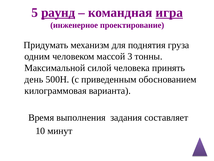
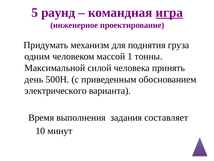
раунд underline: present -> none (58, 13)
3: 3 -> 1 (130, 56)
килограммовая: килограммовая -> электрического (56, 91)
